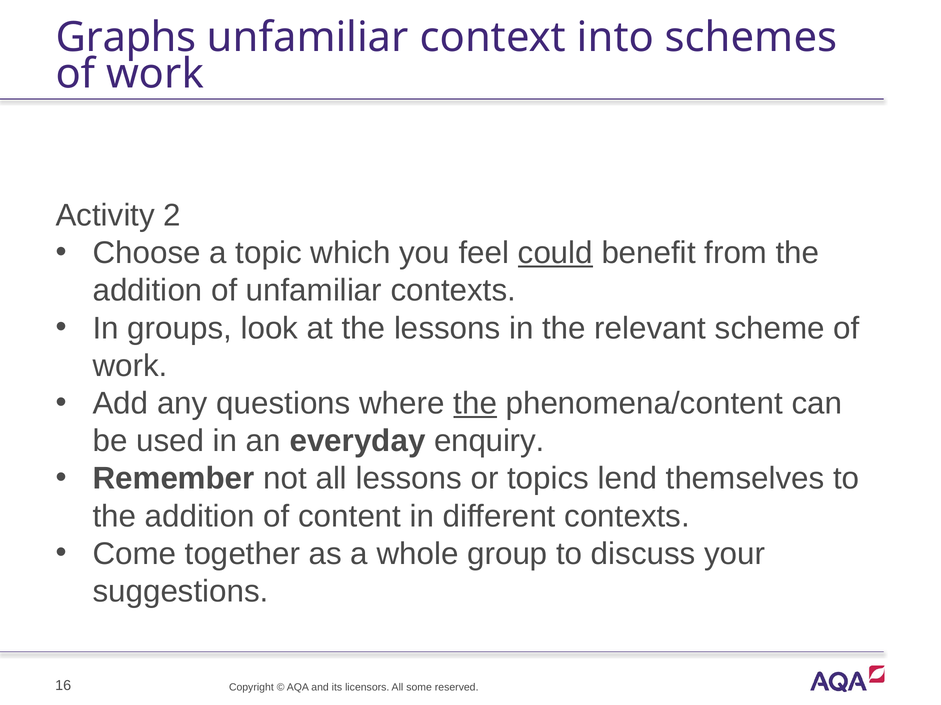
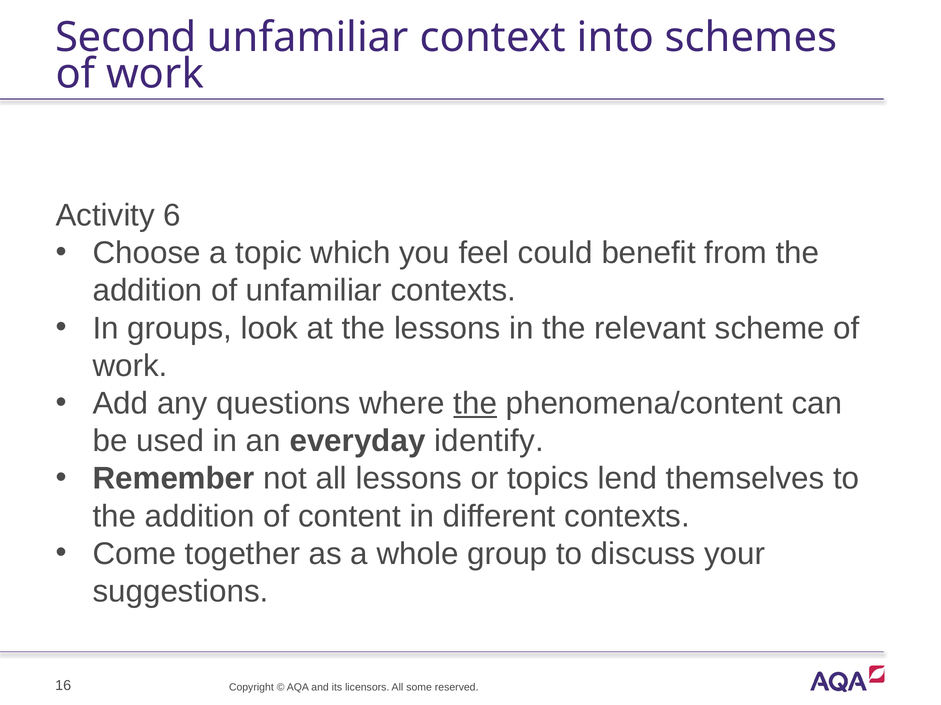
Graphs: Graphs -> Second (126, 38)
2: 2 -> 6 (172, 216)
could underline: present -> none (555, 253)
enquiry: enquiry -> identify (489, 441)
